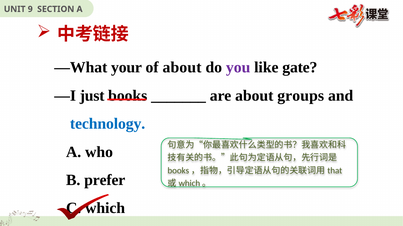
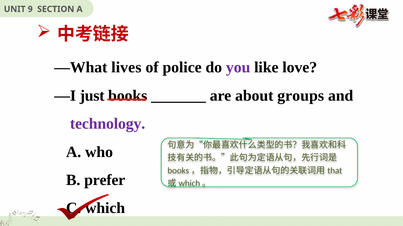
your: your -> lives (126, 68)
of about: about -> police (182, 68)
gate: gate -> love (300, 68)
technology colour: blue -> purple (108, 124)
